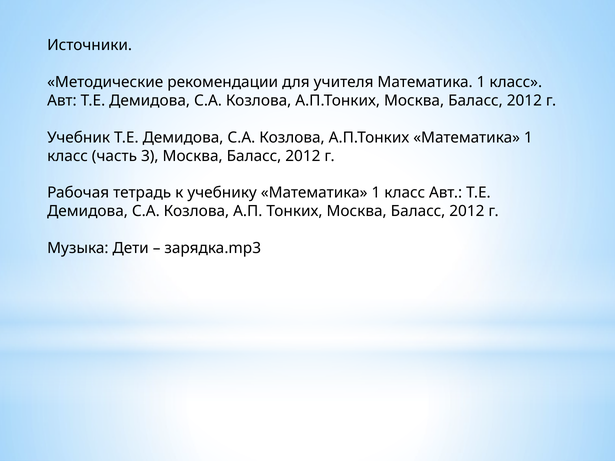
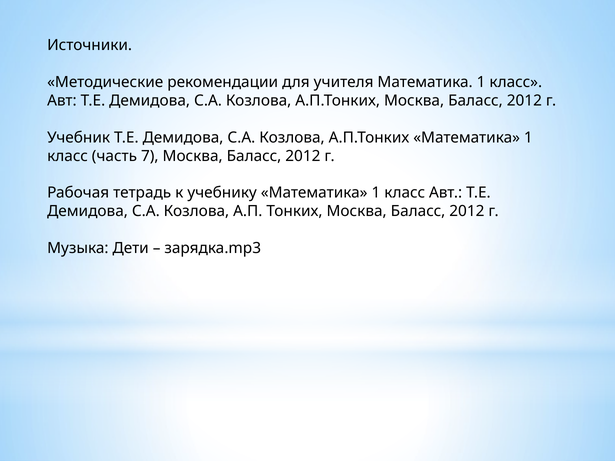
3: 3 -> 7 (150, 156)
